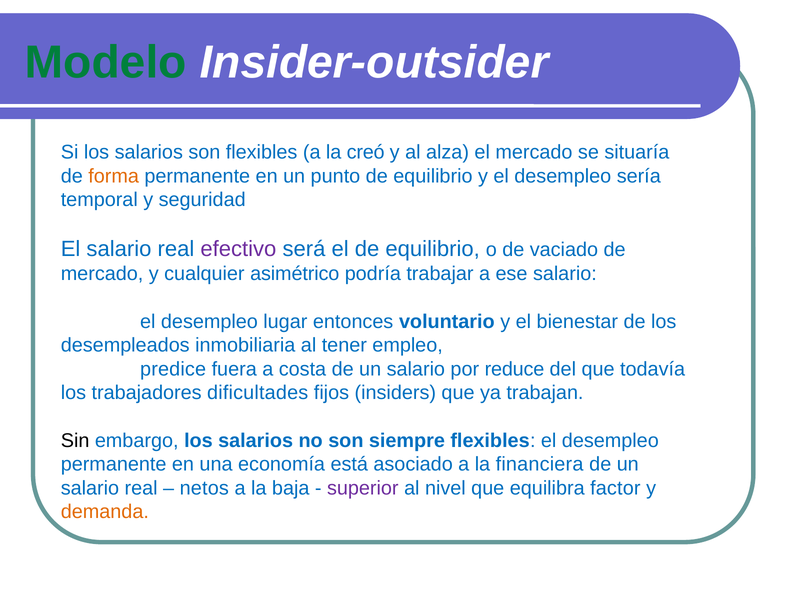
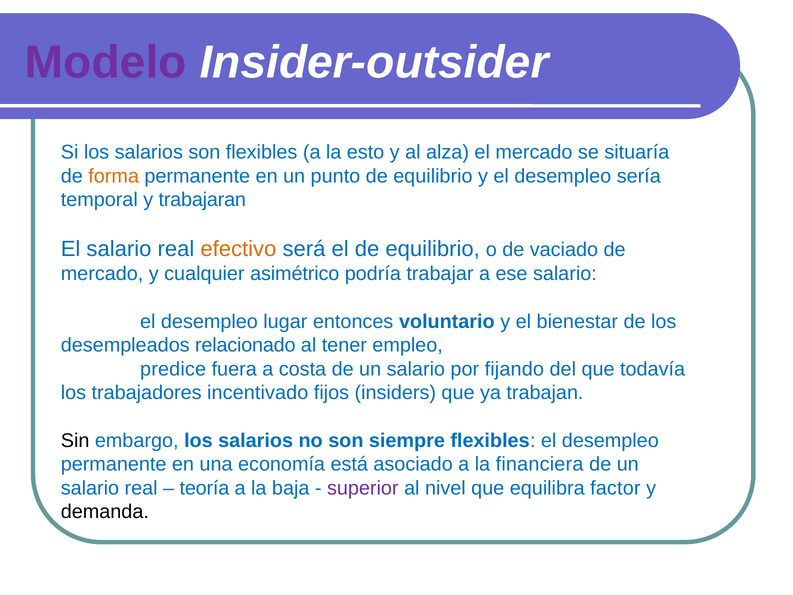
Modelo colour: green -> purple (106, 63)
creó: creó -> esto (366, 152)
seguridad: seguridad -> trabajaran (202, 200)
efectivo colour: purple -> orange (238, 249)
inmobiliaria: inmobiliaria -> relacionado (245, 345)
reduce: reduce -> fijando (514, 369)
dificultades: dificultades -> incentivado (258, 393)
netos: netos -> teoría (204, 488)
demanda colour: orange -> black (105, 512)
